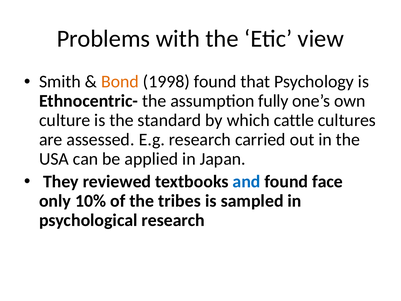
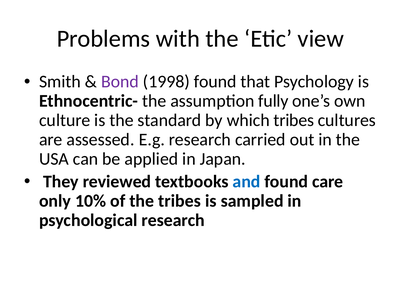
Bond colour: orange -> purple (120, 82)
which cattle: cattle -> tribes (294, 120)
face: face -> care (328, 182)
